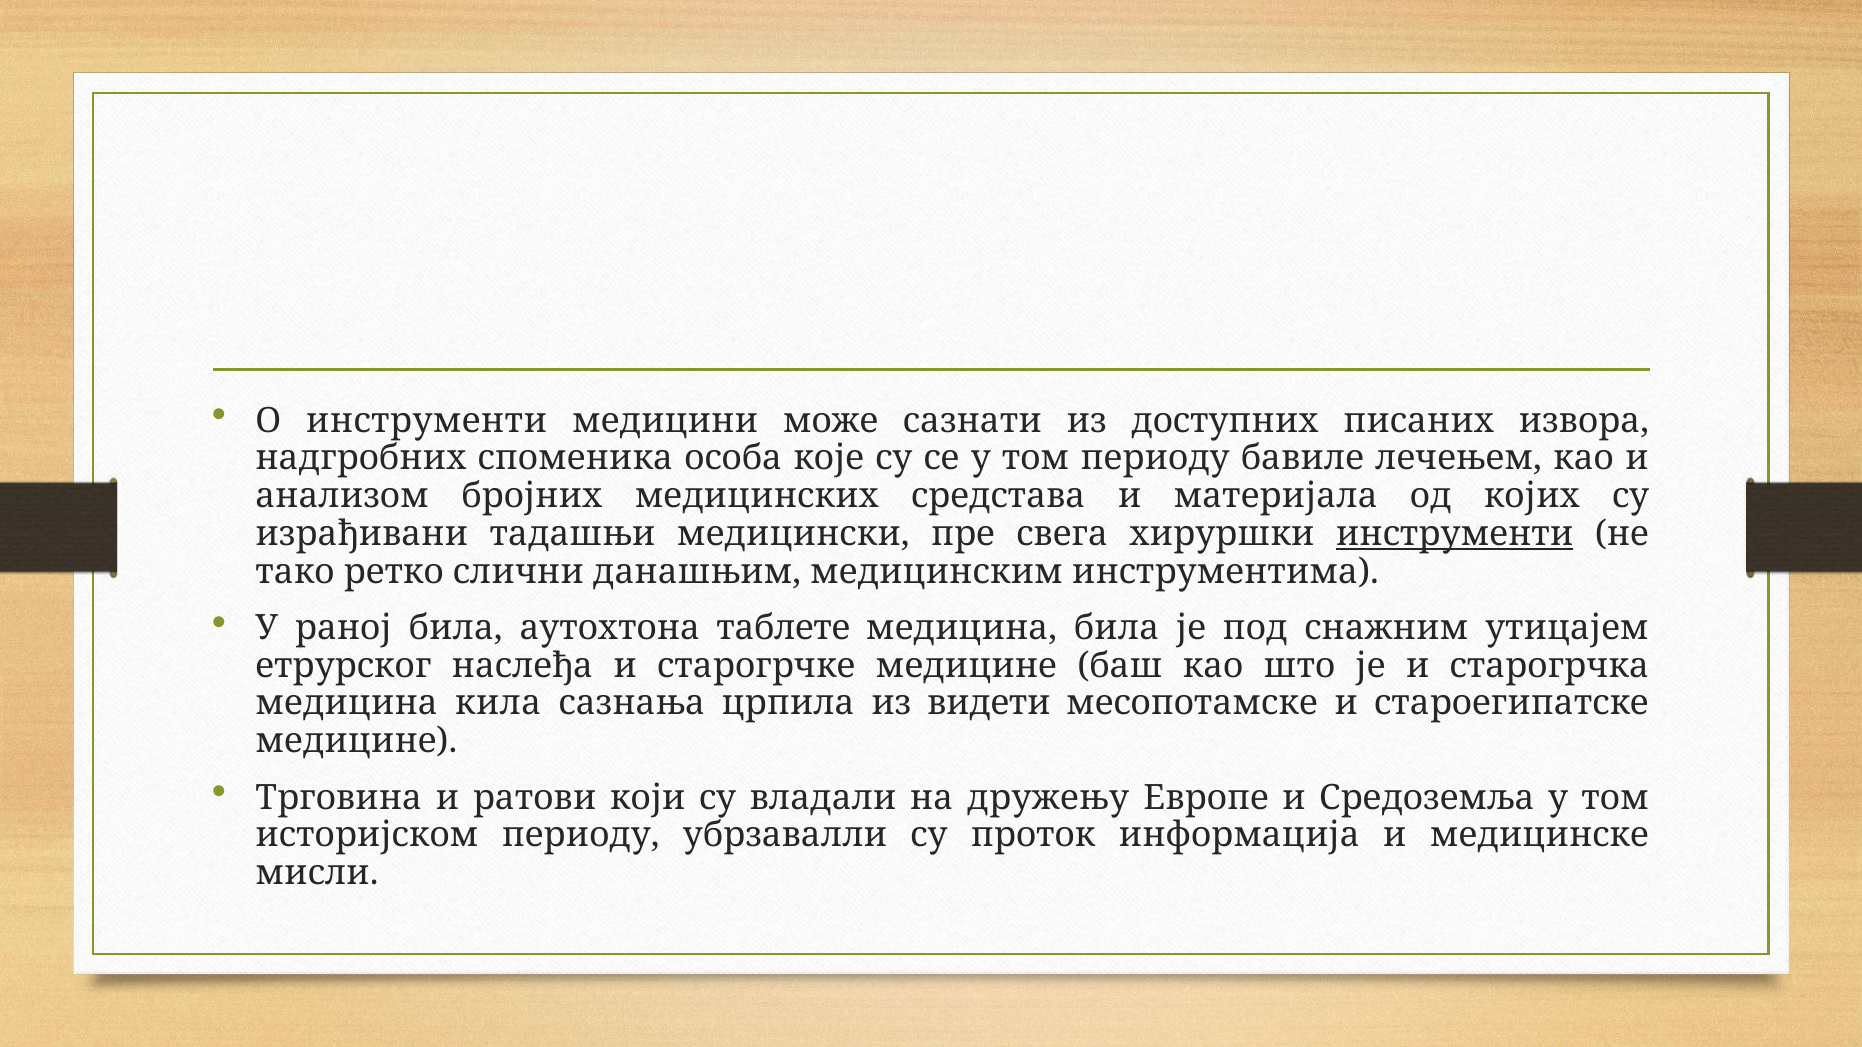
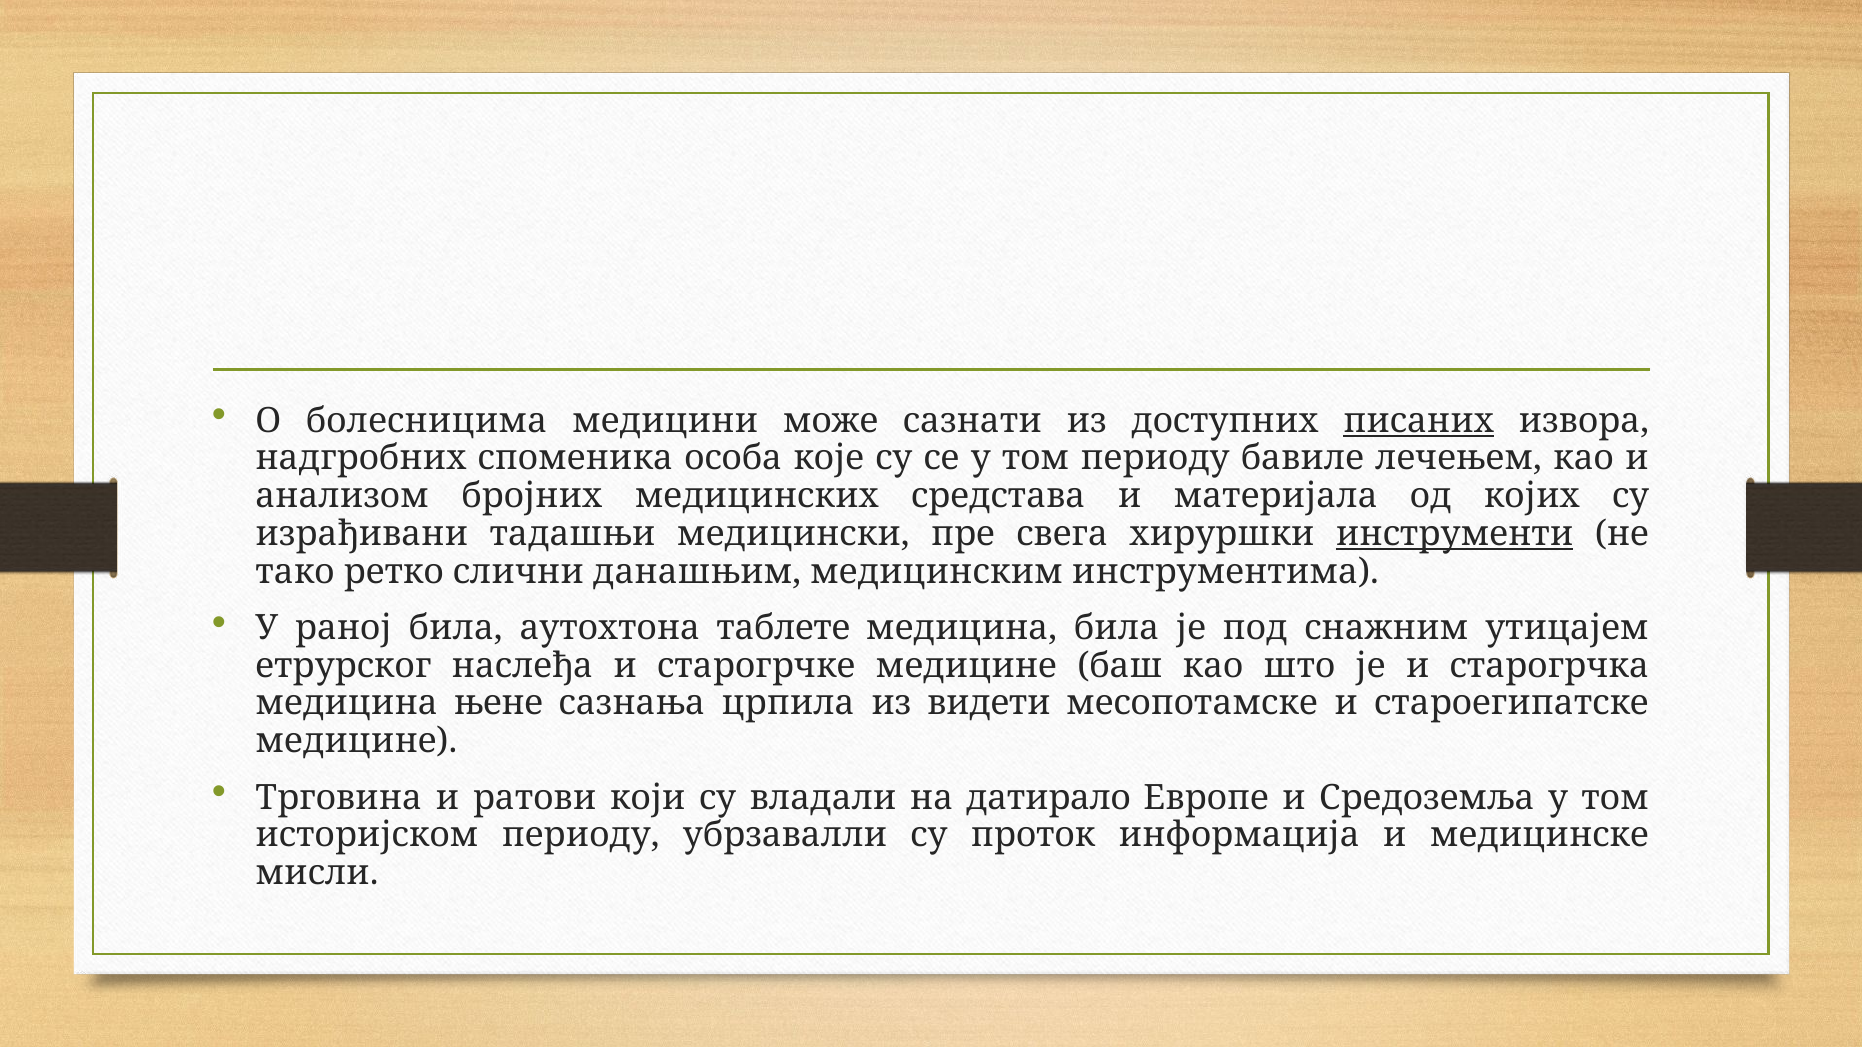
О инструменти: инструменти -> болесницима (427, 421)
писаних underline: none -> present (1419, 421)
кила: кила -> њене (498, 704)
дружењу: дружењу -> датирало (1049, 798)
